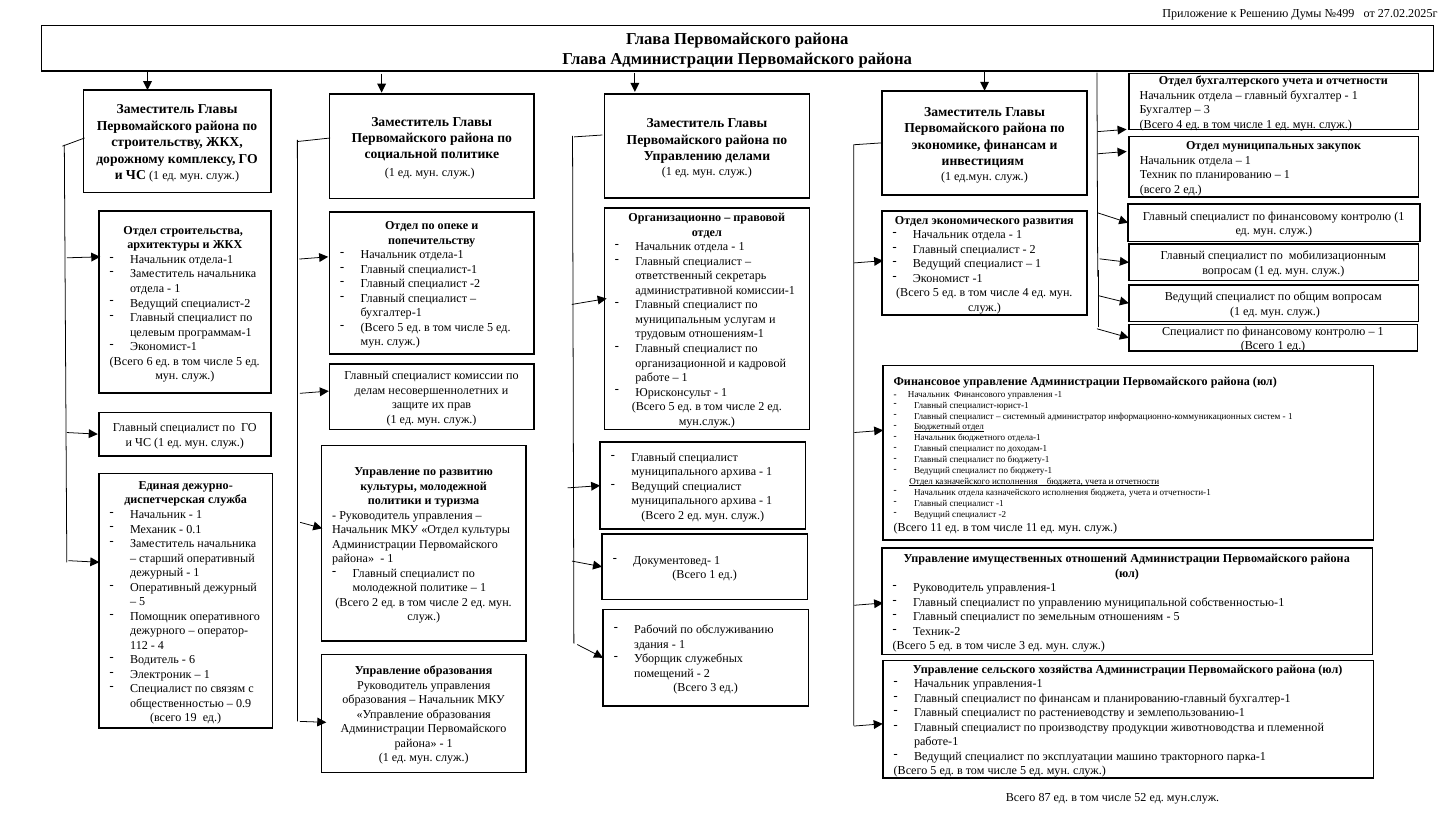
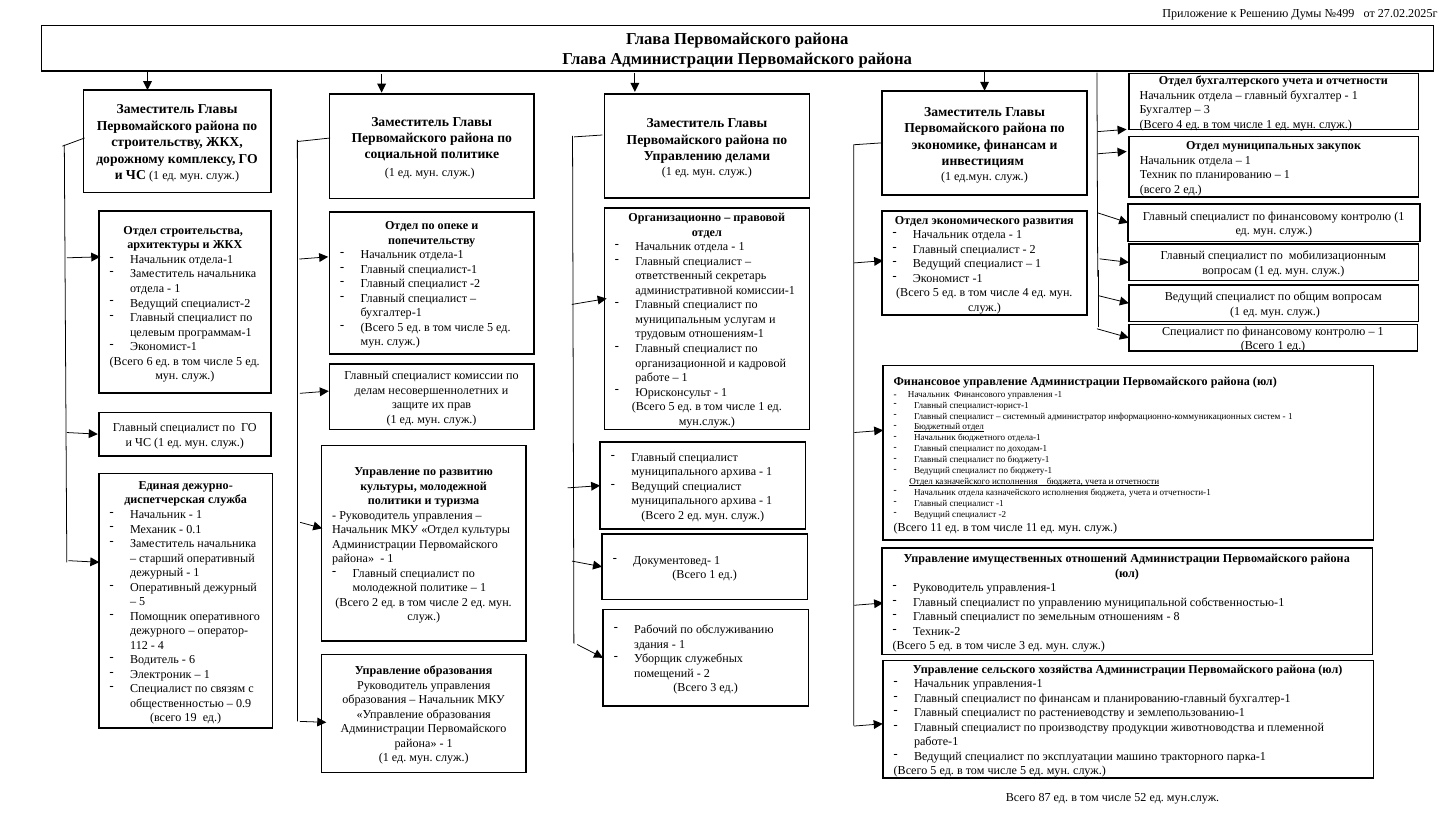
2: 2 -> 1 (761, 407)
5: 5 -> 8 (1177, 617)
